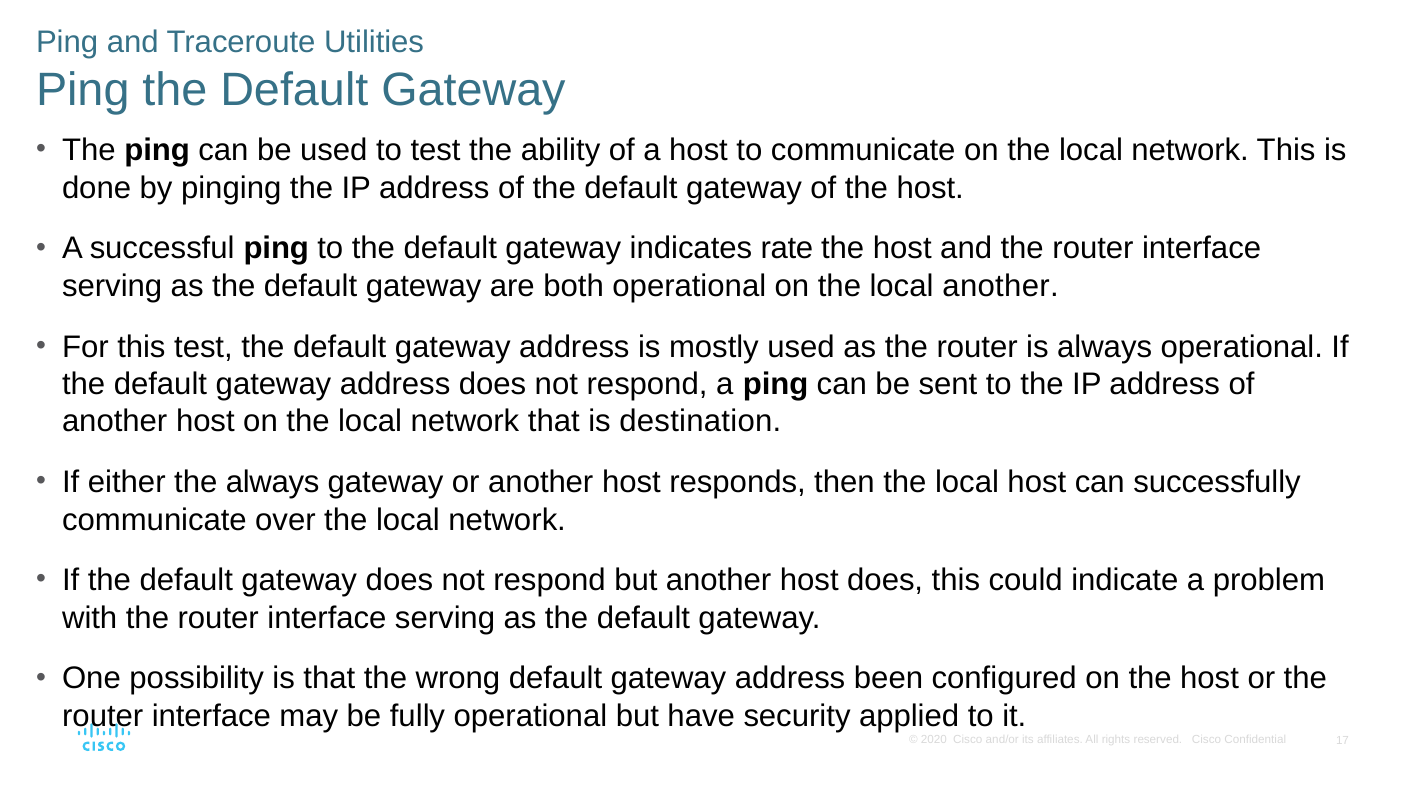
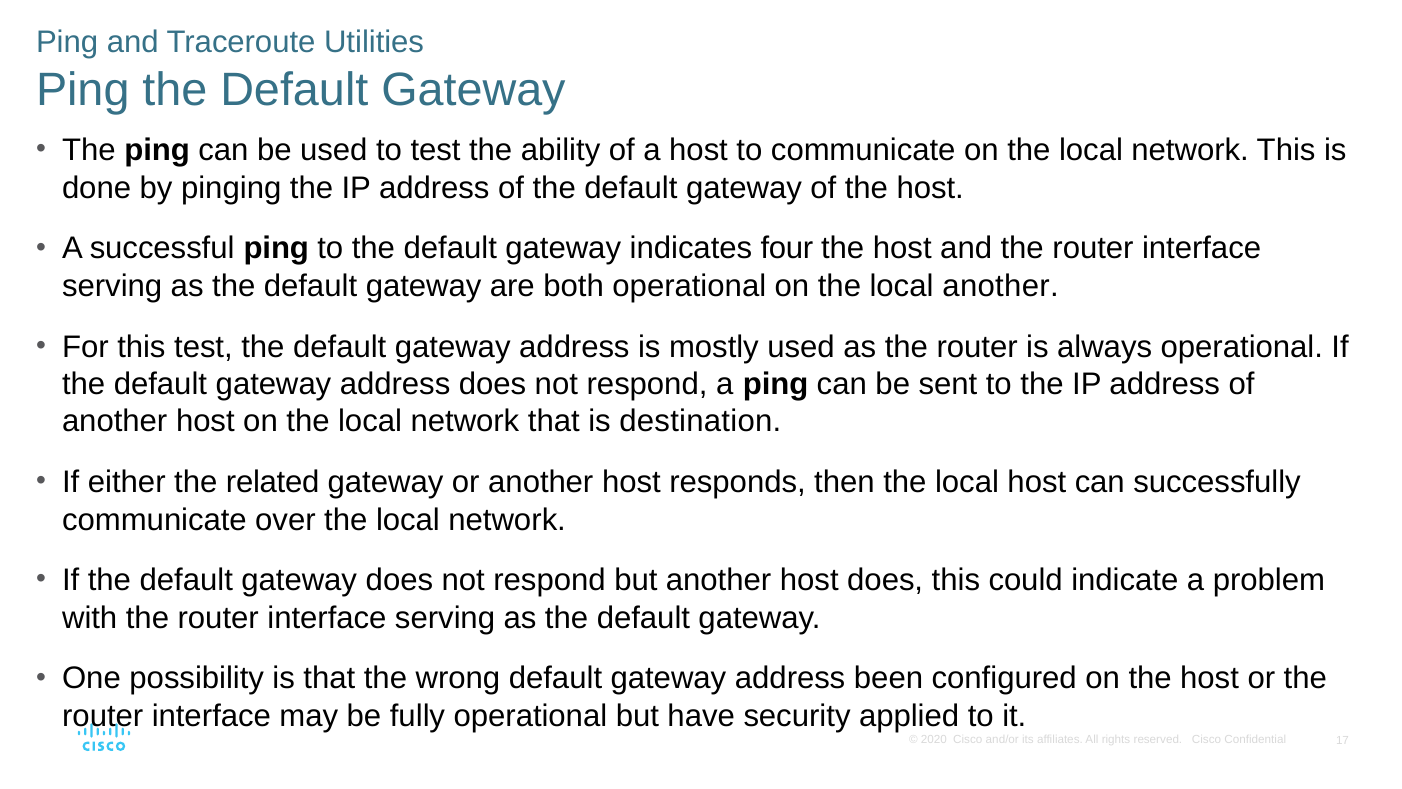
rate: rate -> four (787, 248)
the always: always -> related (273, 482)
